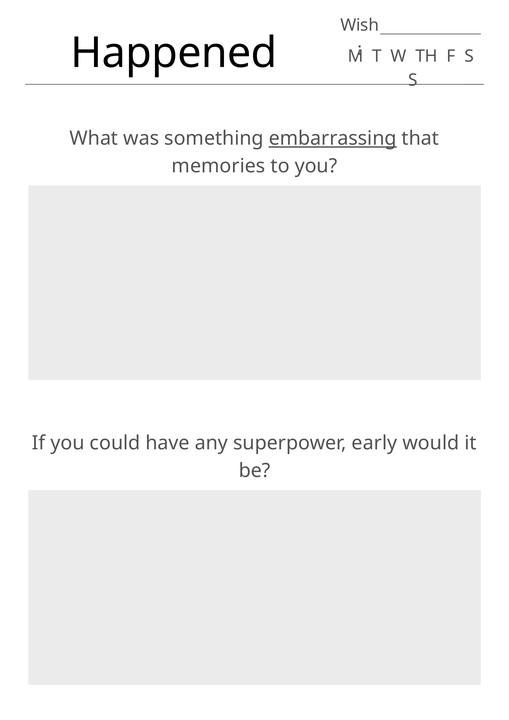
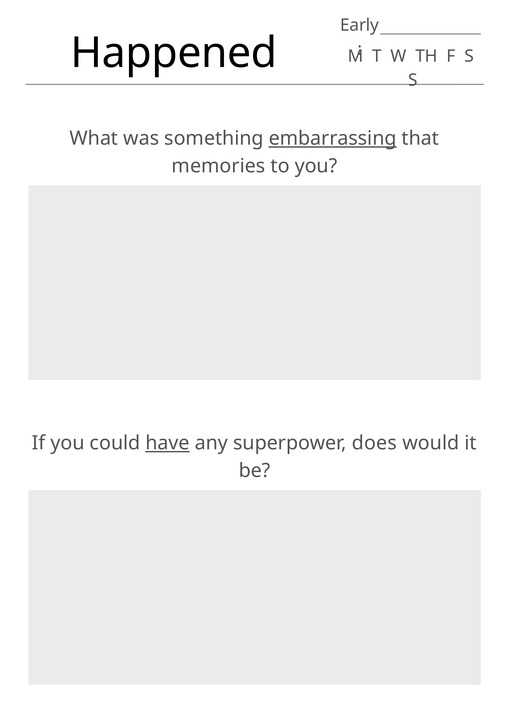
Wish: Wish -> Early (360, 25)
have underline: none -> present (168, 443)
early: early -> does (374, 443)
